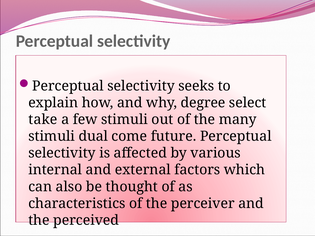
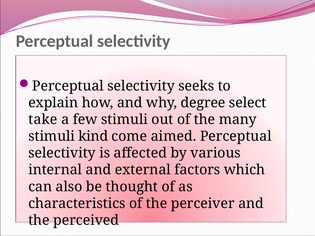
dual: dual -> kind (93, 136)
future: future -> aimed (174, 136)
